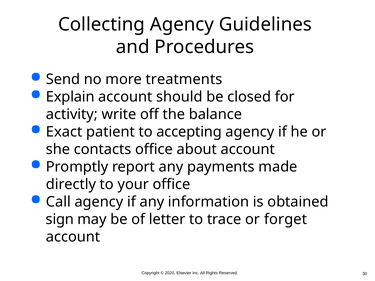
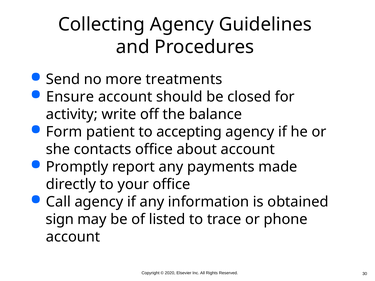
Explain: Explain -> Ensure (70, 97)
Exact: Exact -> Form (64, 132)
letter: letter -> listed (167, 219)
forget: forget -> phone (286, 219)
